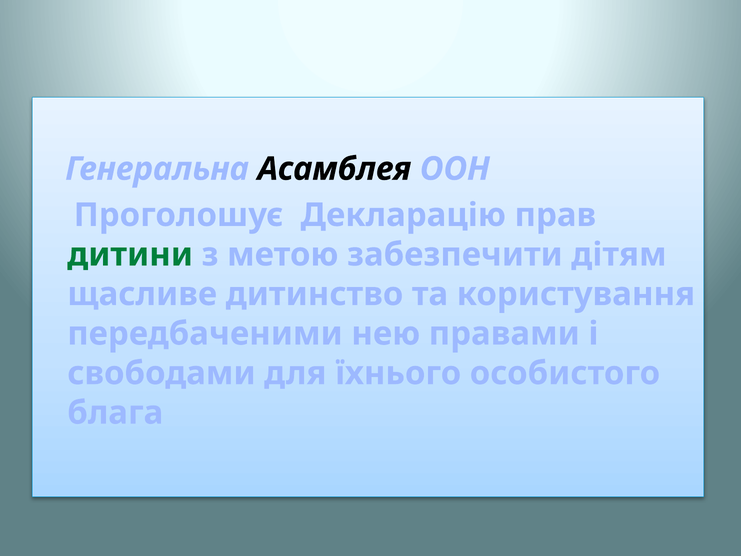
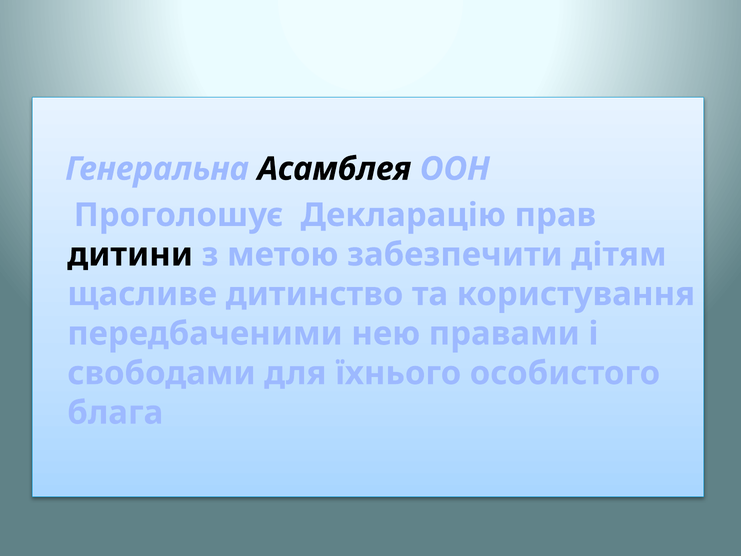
дитини colour: green -> black (130, 255)
